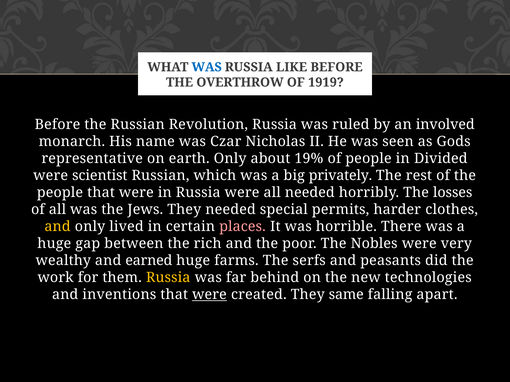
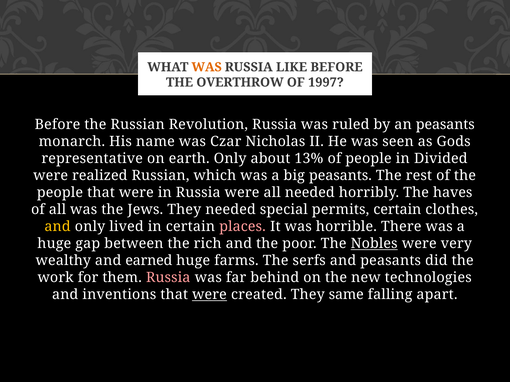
WAS colour: blue -> orange (207, 67)
1919: 1919 -> 1997 (326, 82)
an involved: involved -> peasants (445, 125)
19%: 19% -> 13% (309, 159)
scientist: scientist -> realized (100, 176)
big privately: privately -> peasants (340, 176)
losses: losses -> haves (453, 193)
permits harder: harder -> certain (397, 210)
Nobles underline: none -> present (374, 244)
Russia colour: yellow -> pink (168, 278)
